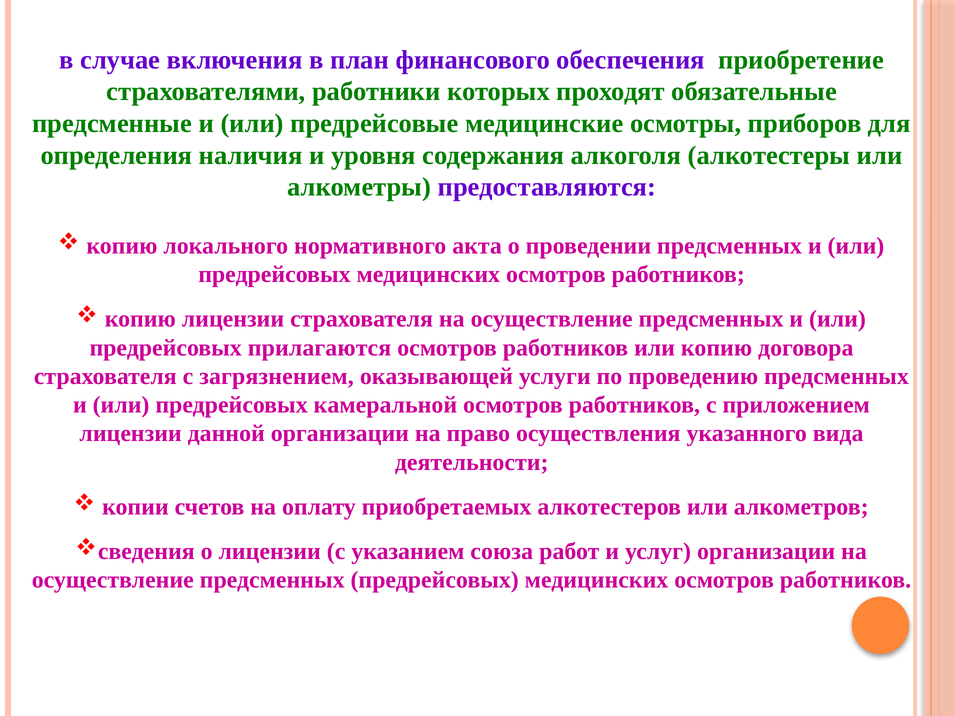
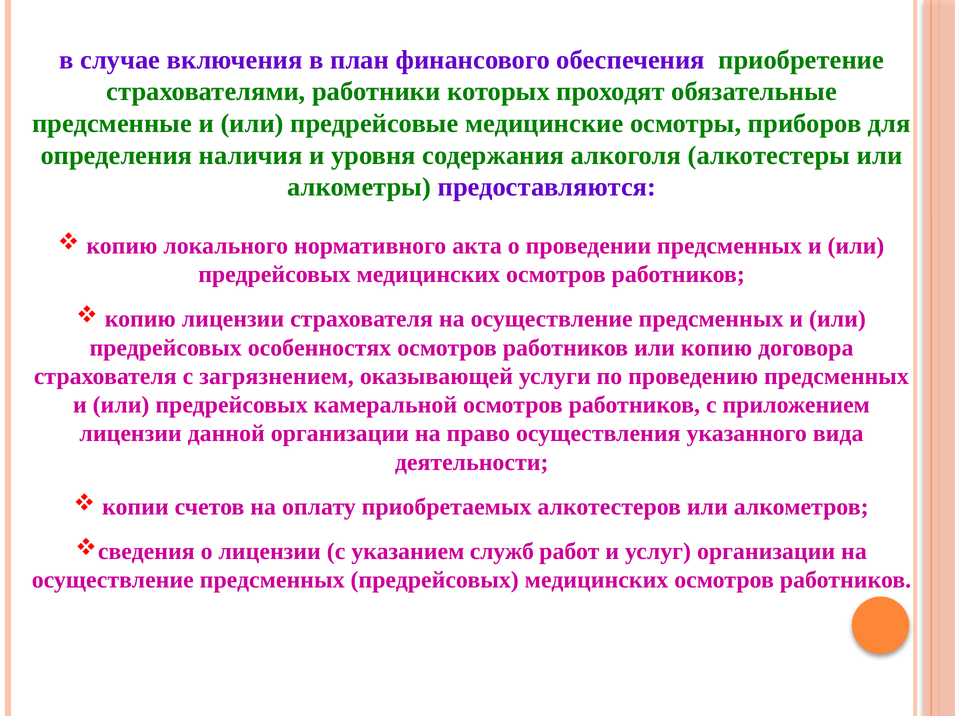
прилагаются: прилагаются -> особенностях (320, 348)
союза: союза -> служб (502, 552)
